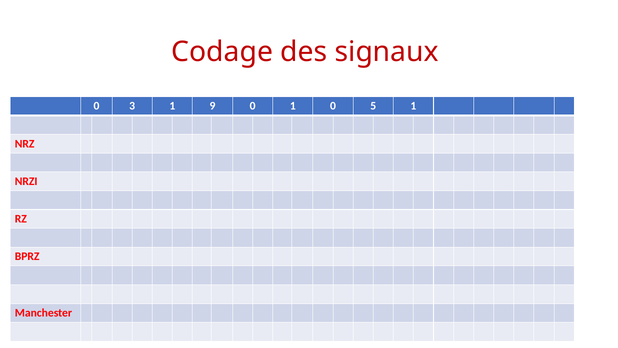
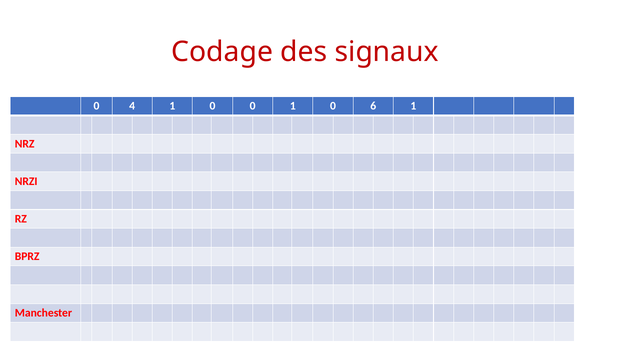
3: 3 -> 4 (132, 106)
9: 9 -> 0 (212, 106)
5: 5 -> 6 (373, 106)
